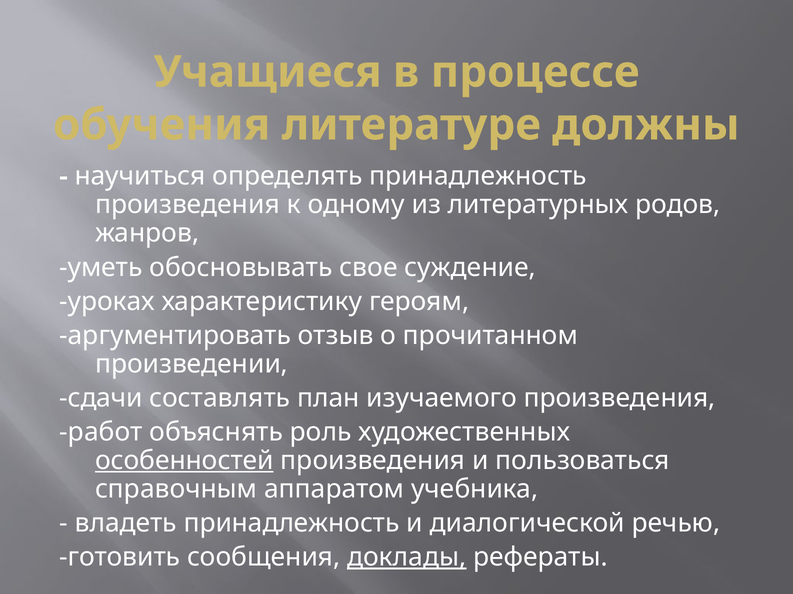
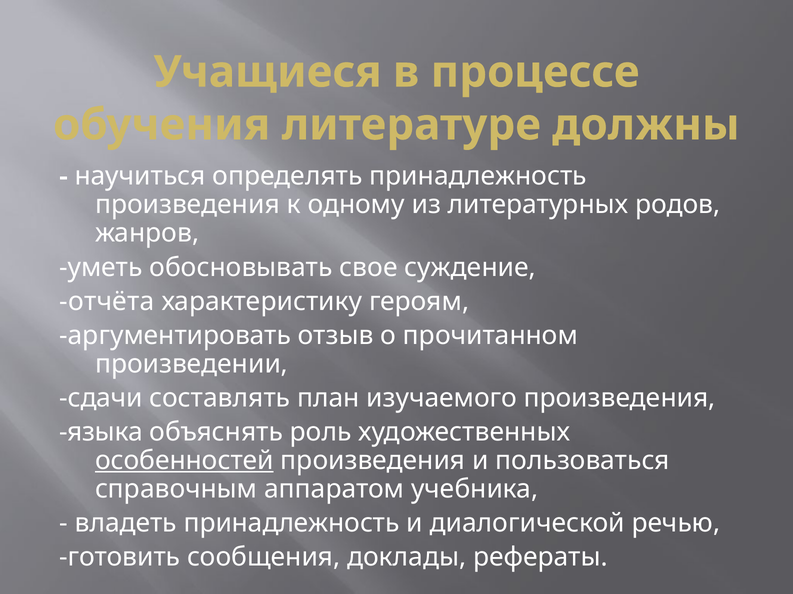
уроках: уроках -> отчёта (107, 302)
работ: работ -> языка (101, 433)
доклады underline: present -> none (407, 558)
